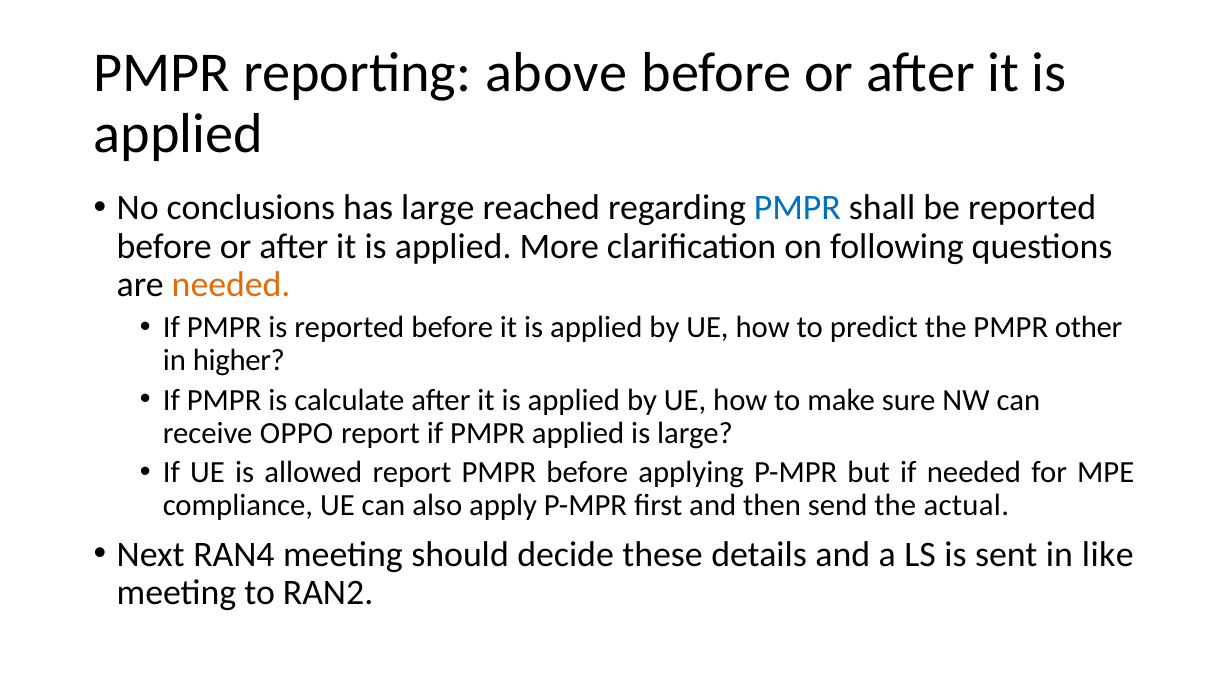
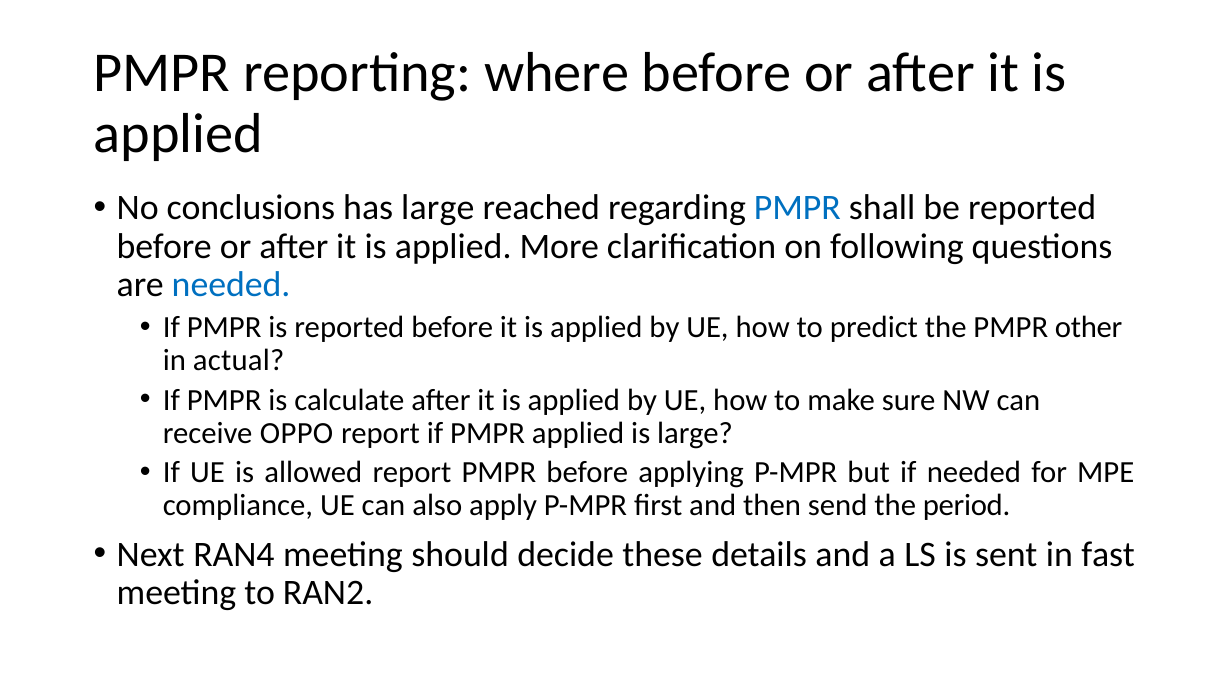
above: above -> where (557, 73)
needed colour: orange -> blue (231, 285)
higher: higher -> actual (239, 361)
actual: actual -> period (967, 506)
like: like -> fast (1108, 555)
